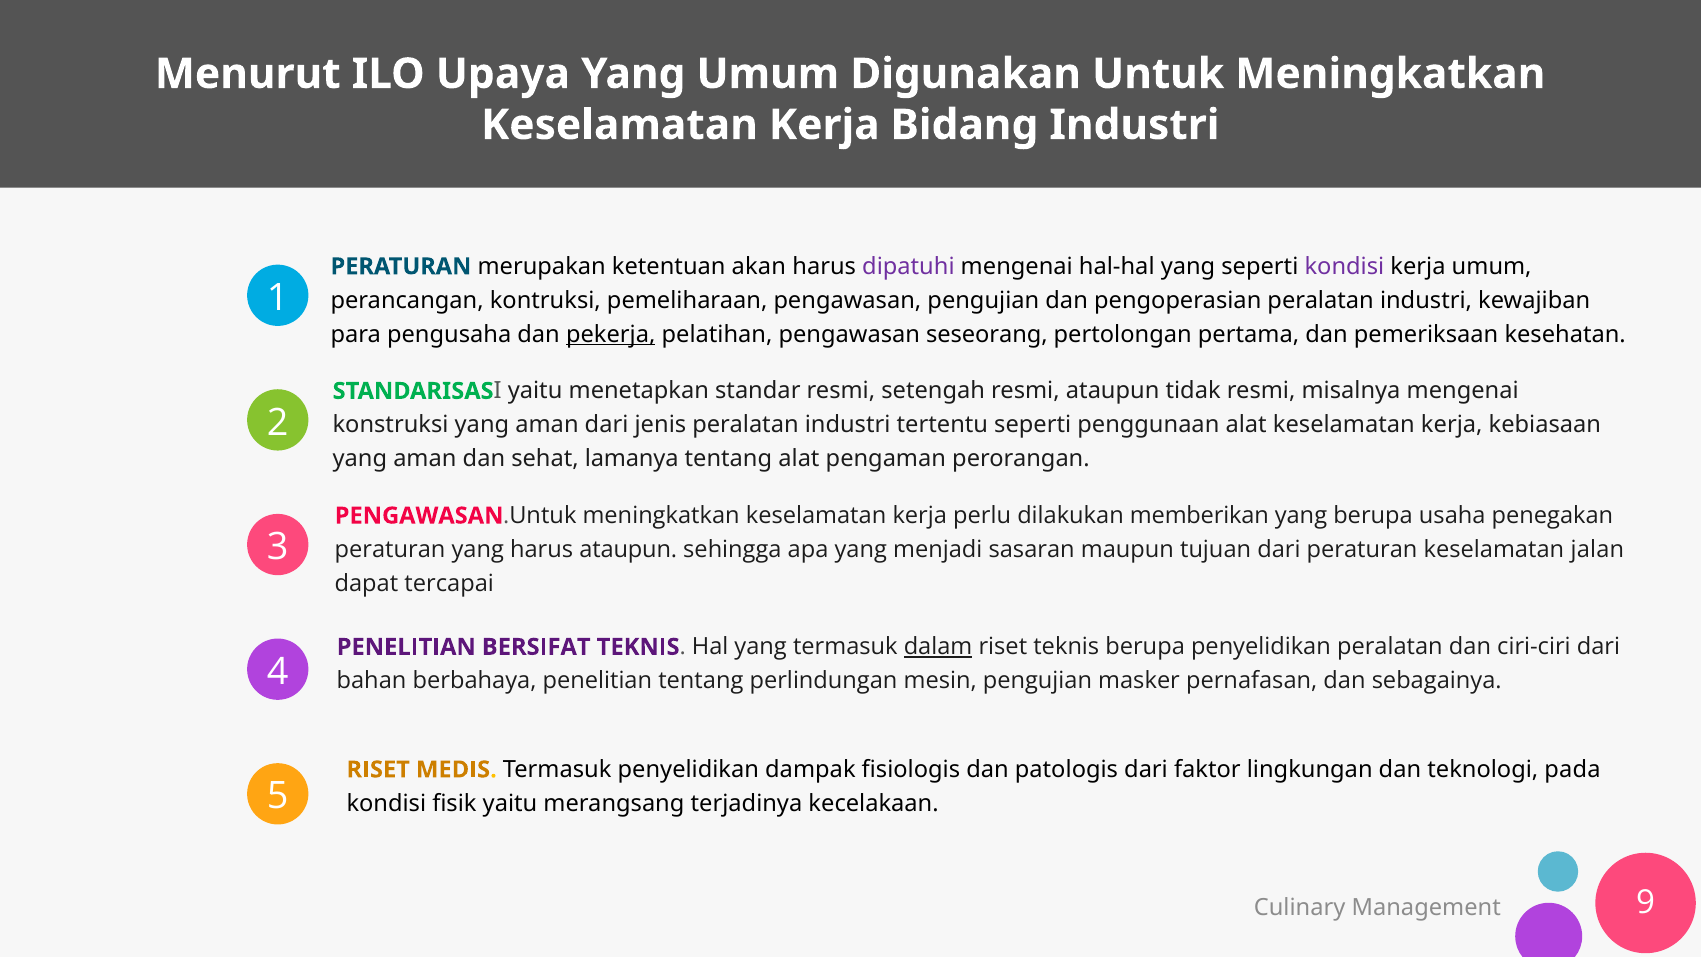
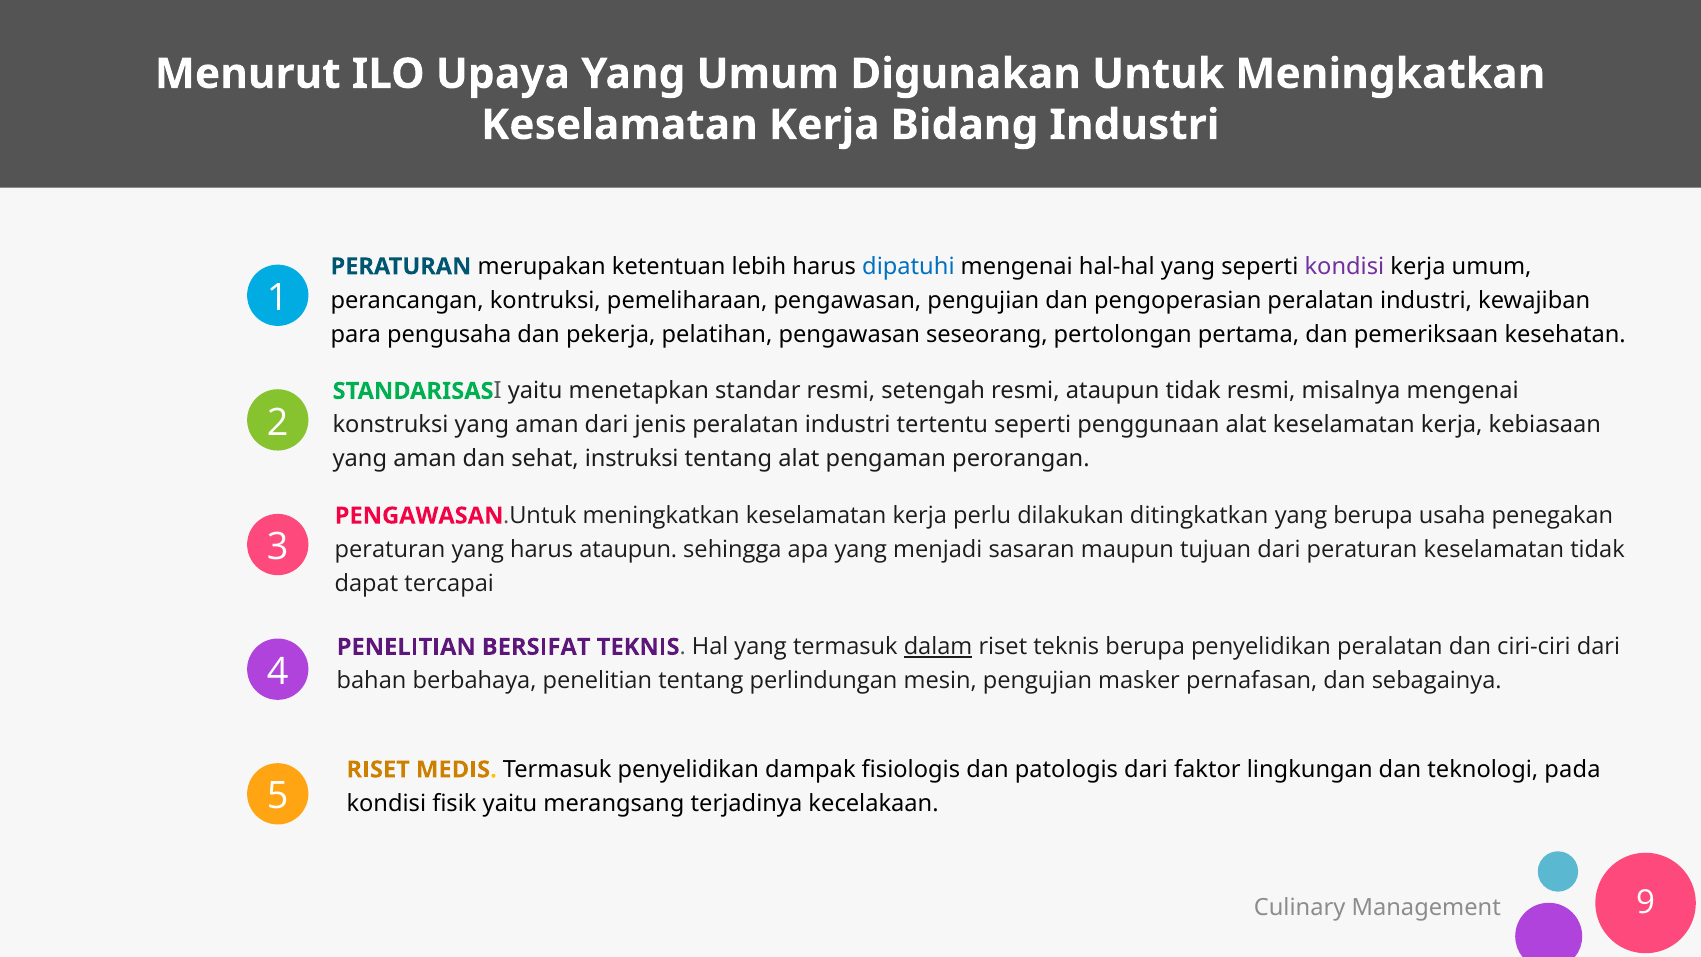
akan: akan -> lebih (759, 266)
dipatuhi colour: purple -> blue (908, 266)
pekerja underline: present -> none (611, 334)
lamanya: lamanya -> instruksi (632, 459)
memberikan: memberikan -> ditingkatkan (1199, 516)
keselamatan jalan: jalan -> tidak (1598, 550)
